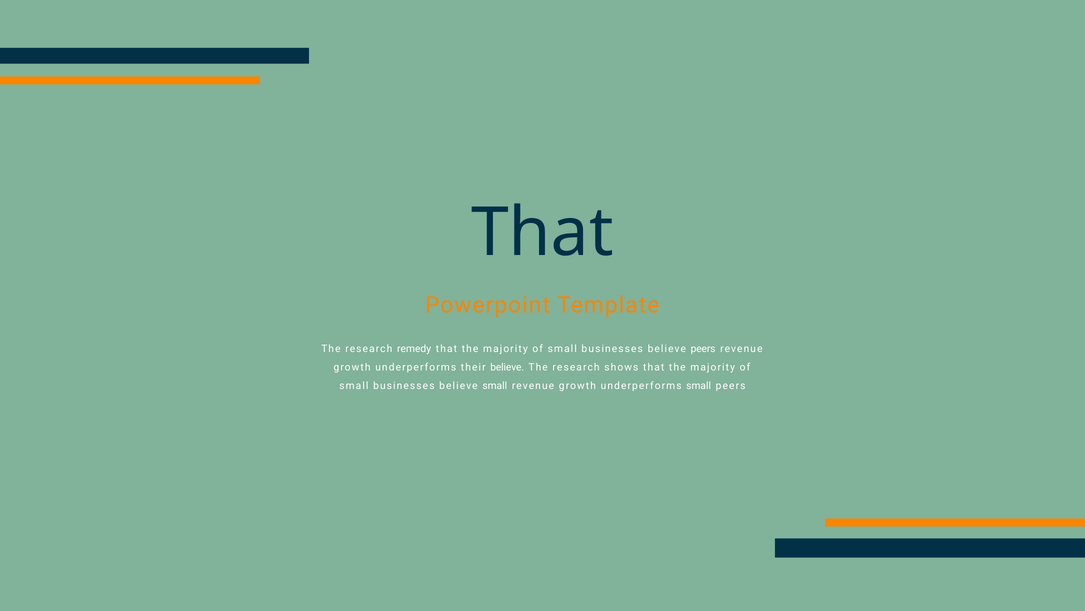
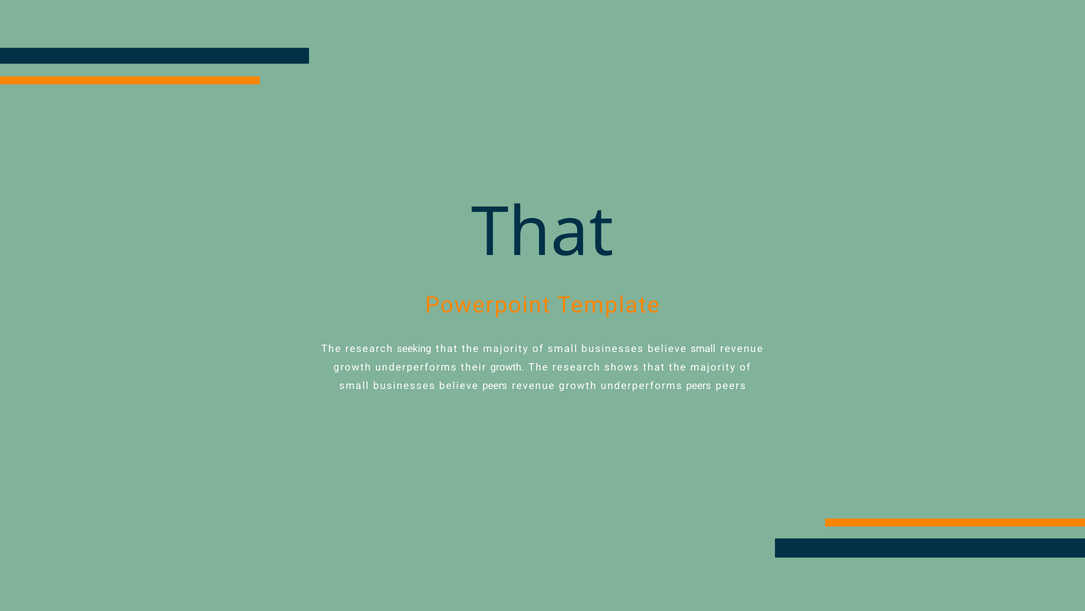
remedy: remedy -> seeking (414, 349)
believe peers: peers -> small (703, 349)
their believe: believe -> growth (507, 367)
believe small: small -> peers (495, 385)
underperforms small: small -> peers (699, 385)
